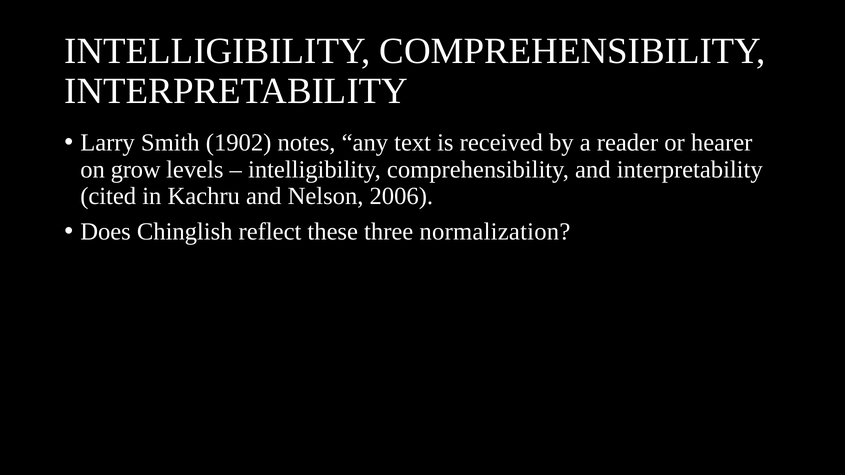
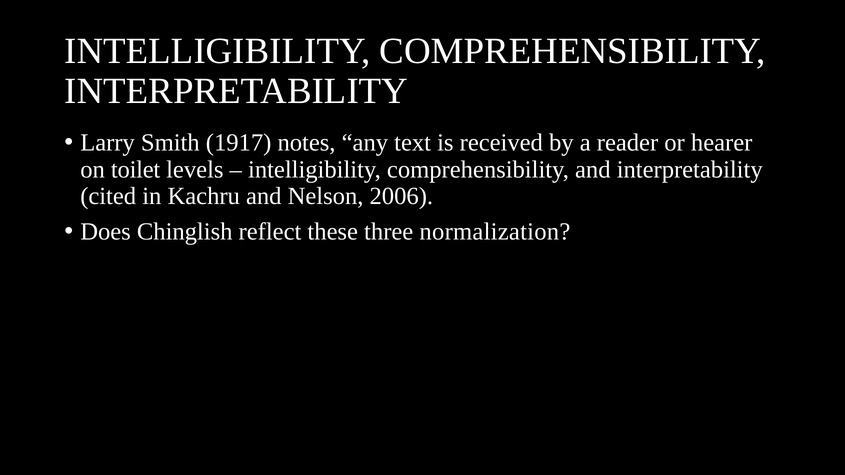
1902: 1902 -> 1917 (239, 143)
grow: grow -> toilet (136, 169)
